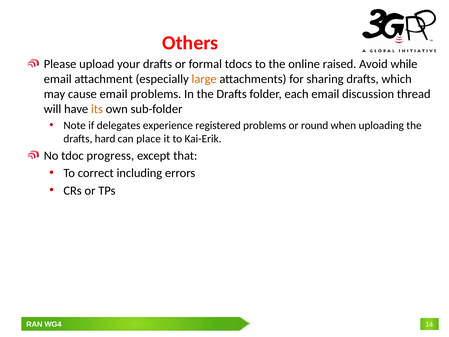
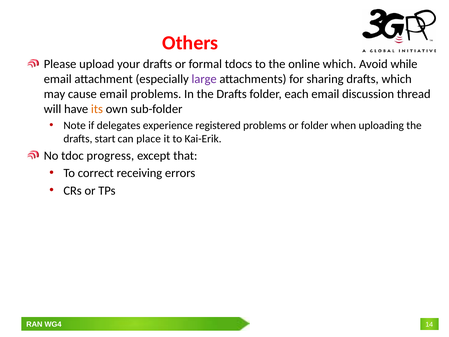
online raised: raised -> which (339, 64)
large colour: orange -> purple (204, 79)
or round: round -> folder (315, 125)
hard: hard -> start (105, 139)
including: including -> receiving (139, 173)
